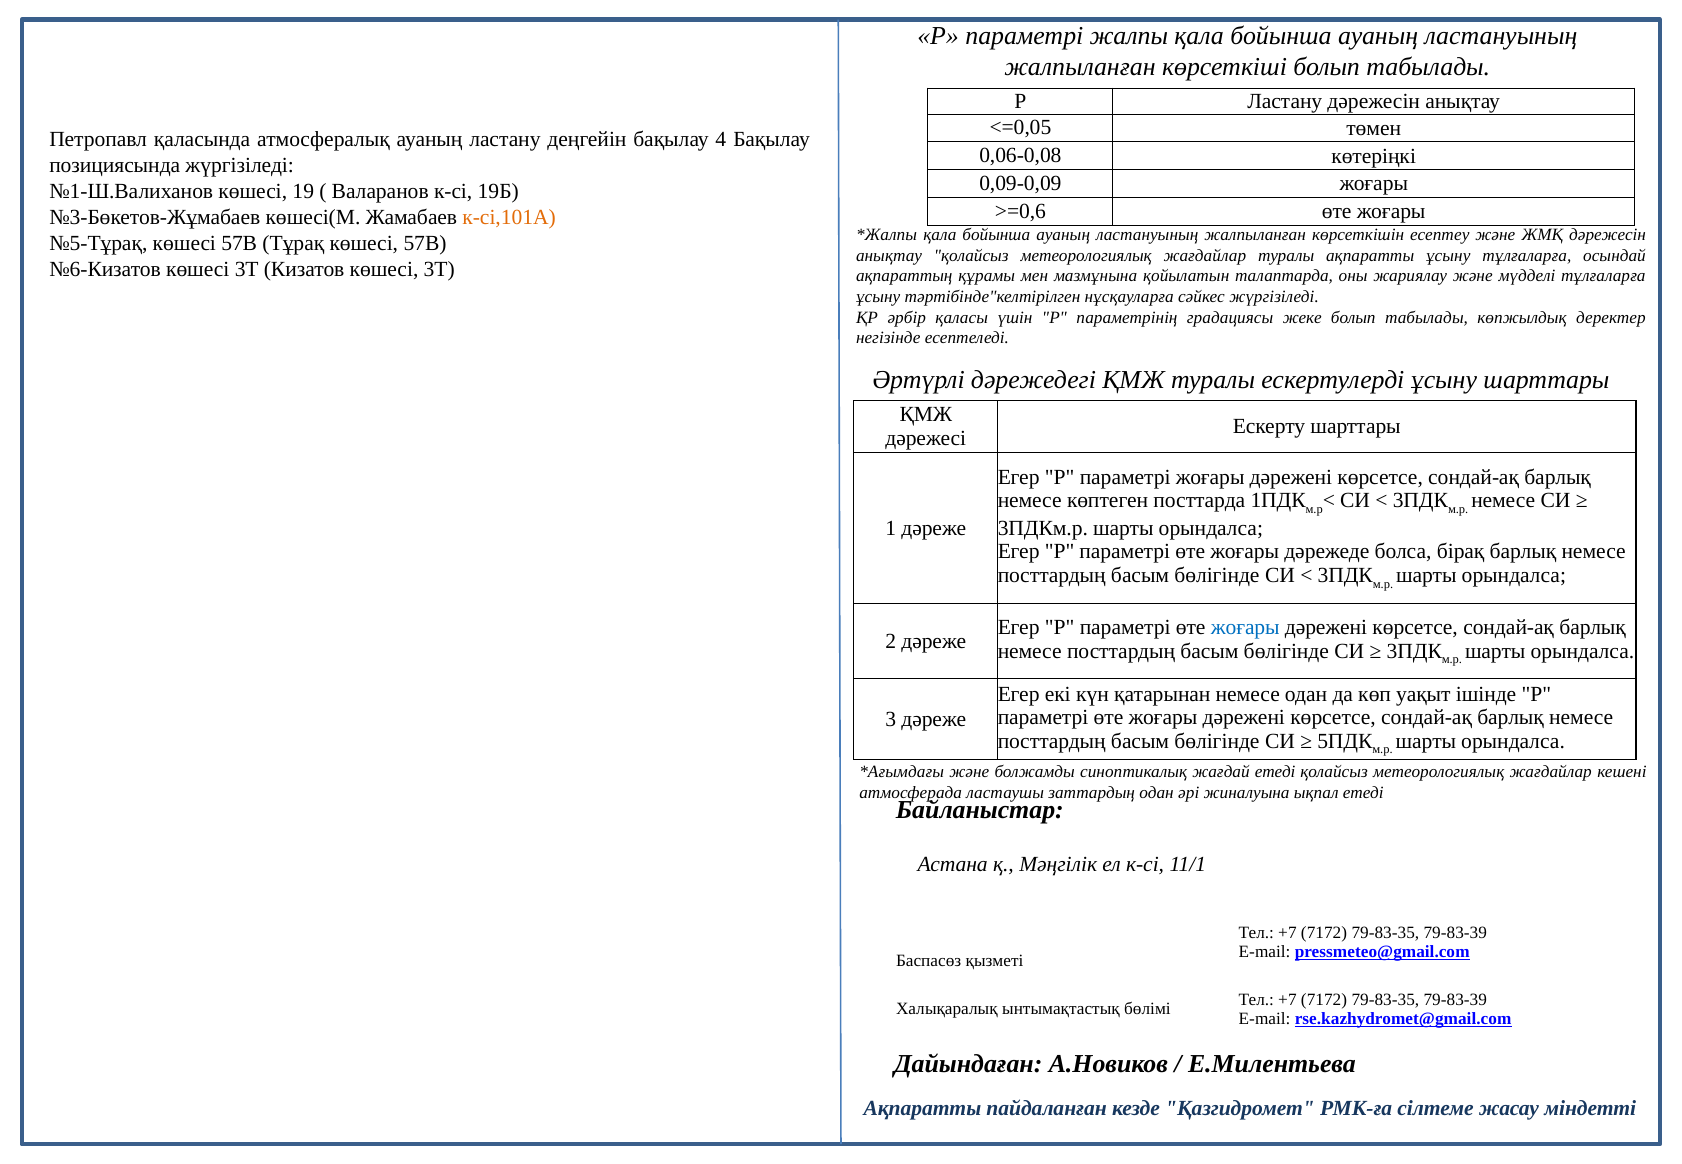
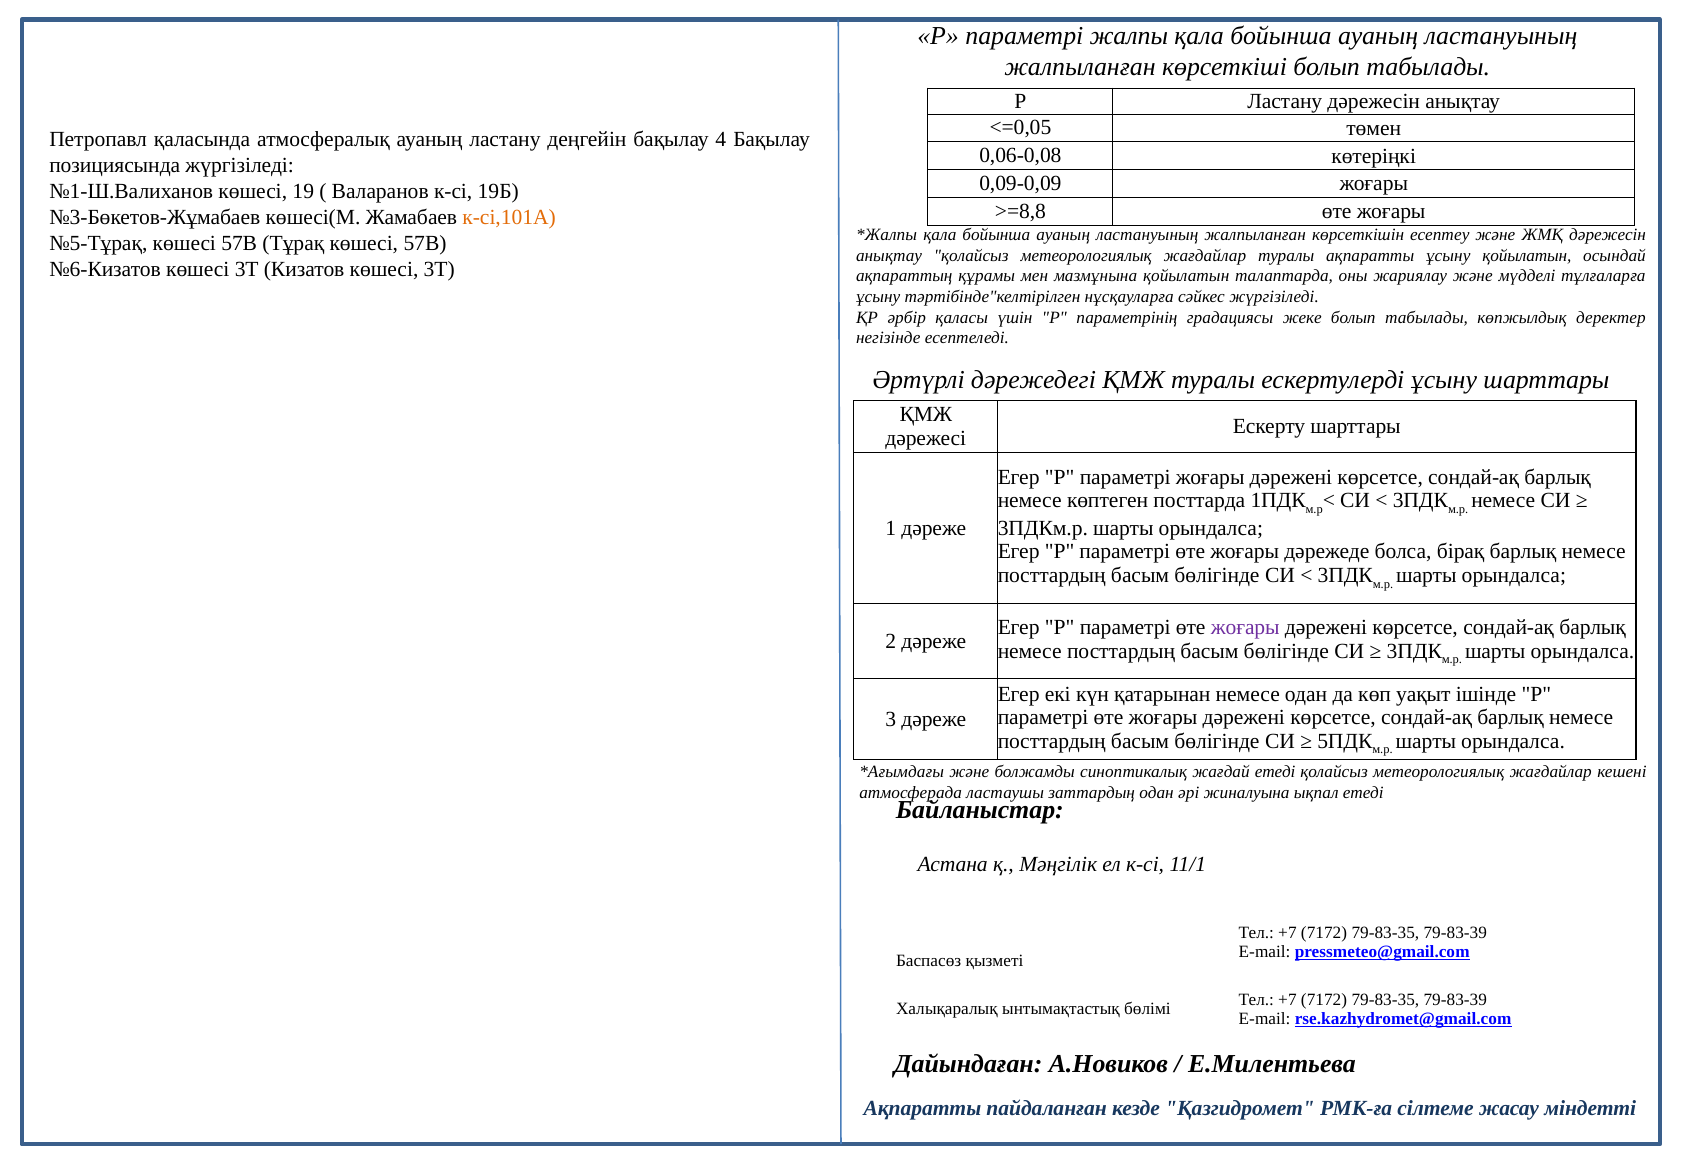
>=0,6: >=0,6 -> >=8,8 (1020, 211)
ұсыну тұлғаларға: тұлғаларға -> қойылатын (1527, 256)
жоғары colour: blue -> purple (1245, 628)
